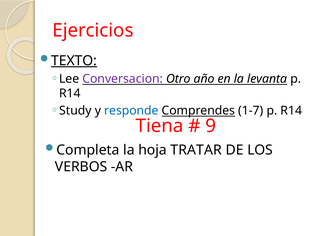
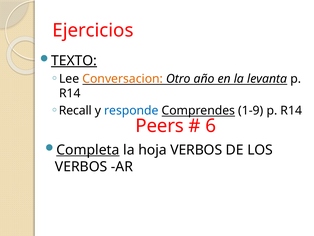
Conversacion colour: purple -> orange (123, 79)
Study: Study -> Recall (75, 110)
1-7: 1-7 -> 1-9 (251, 110)
Tiena: Tiena -> Peers (160, 126)
9: 9 -> 6 (211, 126)
Completa underline: none -> present (88, 150)
hoja TRATAR: TRATAR -> VERBOS (196, 150)
